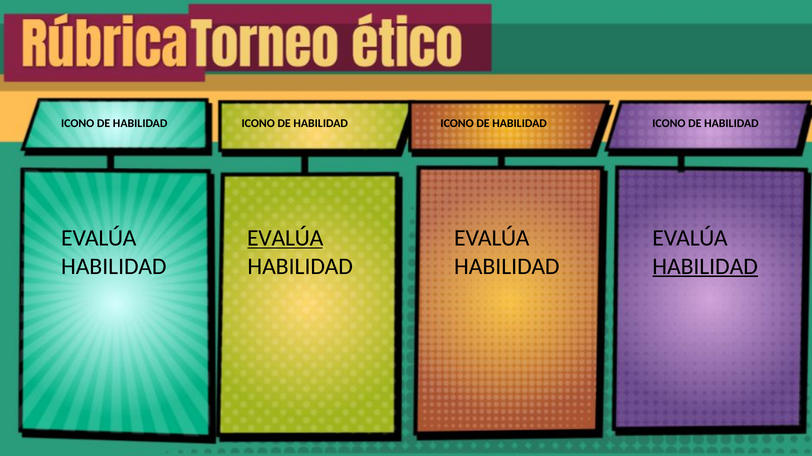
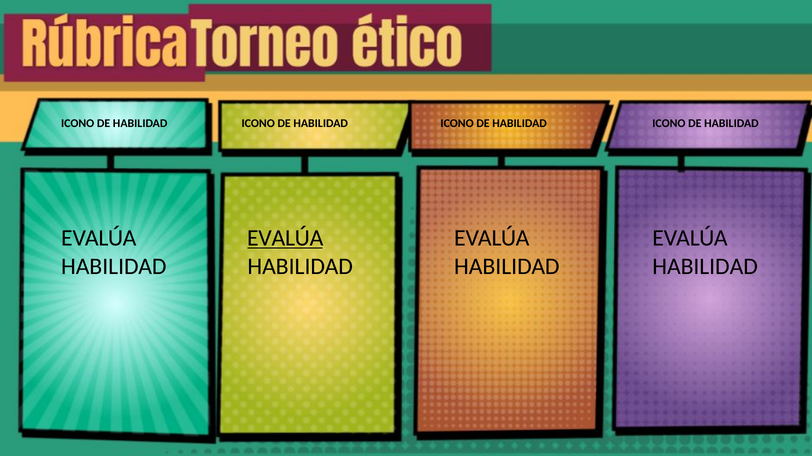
HABILIDAD underline: present -> none (705, 267)
